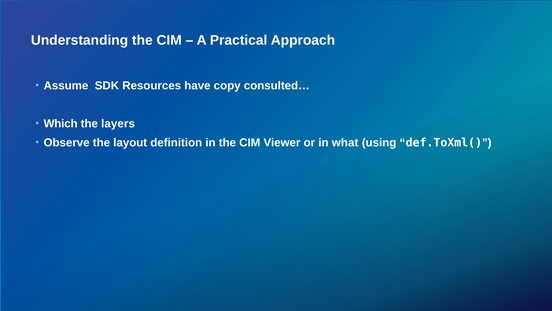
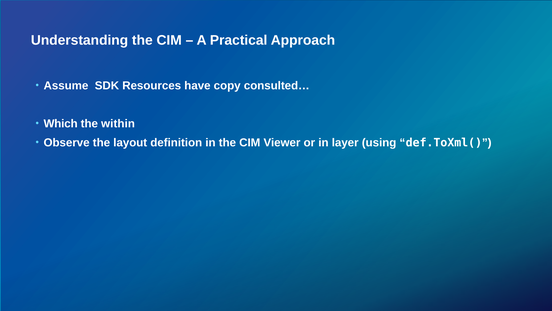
layers: layers -> within (118, 124)
what: what -> layer (345, 143)
